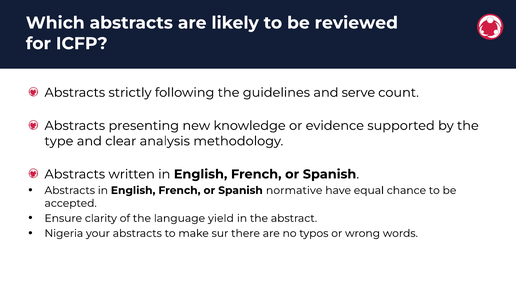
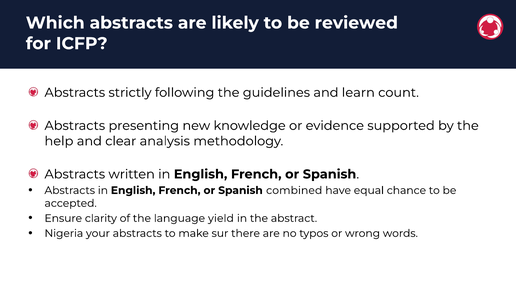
serve: serve -> learn (358, 93)
type: type -> help (59, 141)
normative: normative -> combined (294, 191)
